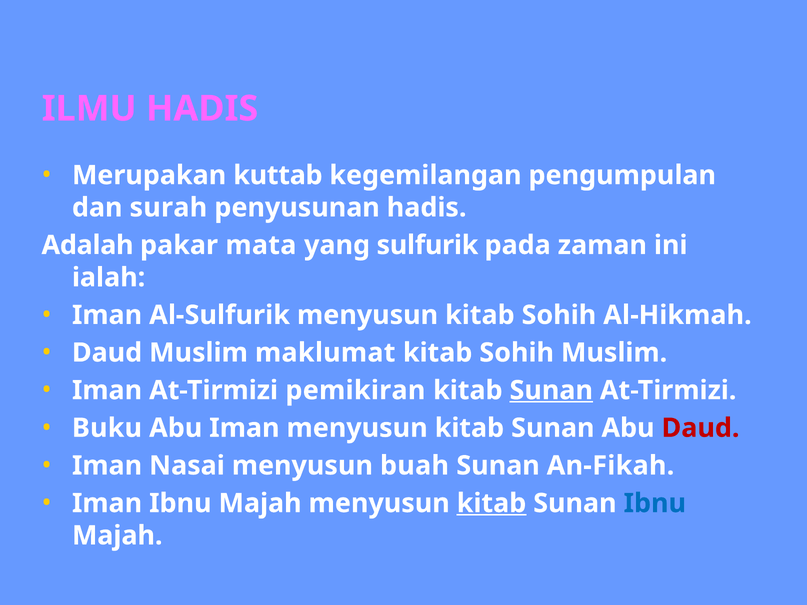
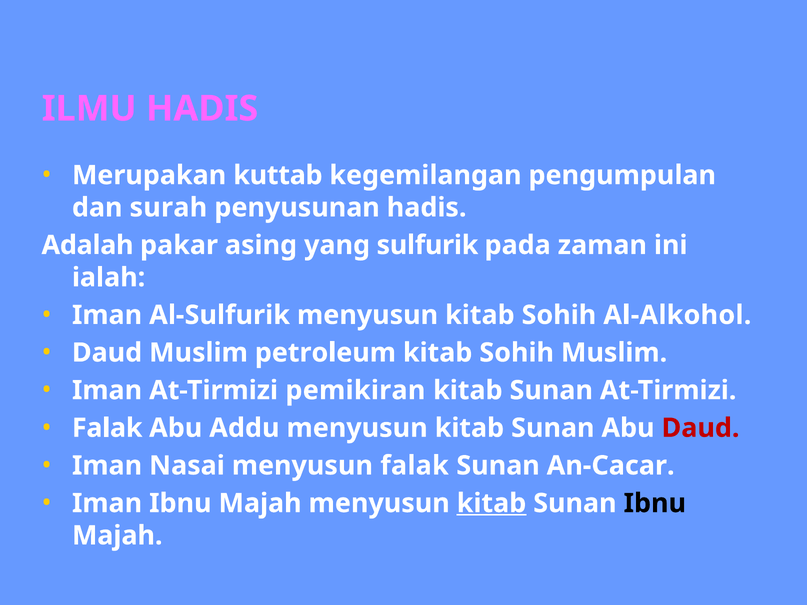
mata: mata -> asing (261, 245)
Al-Hikmah: Al-Hikmah -> Al-Alkohol (677, 315)
maklumat: maklumat -> petroleum (325, 353)
Sunan underline: present -> none (551, 391)
Buku: Buku -> Falak (107, 428)
Abu Iman: Iman -> Addu (244, 428)
menyusun buah: buah -> falak (415, 466)
An-Fikah: An-Fikah -> An-Cacar (611, 466)
Ibnu colour: blue -> black (655, 503)
